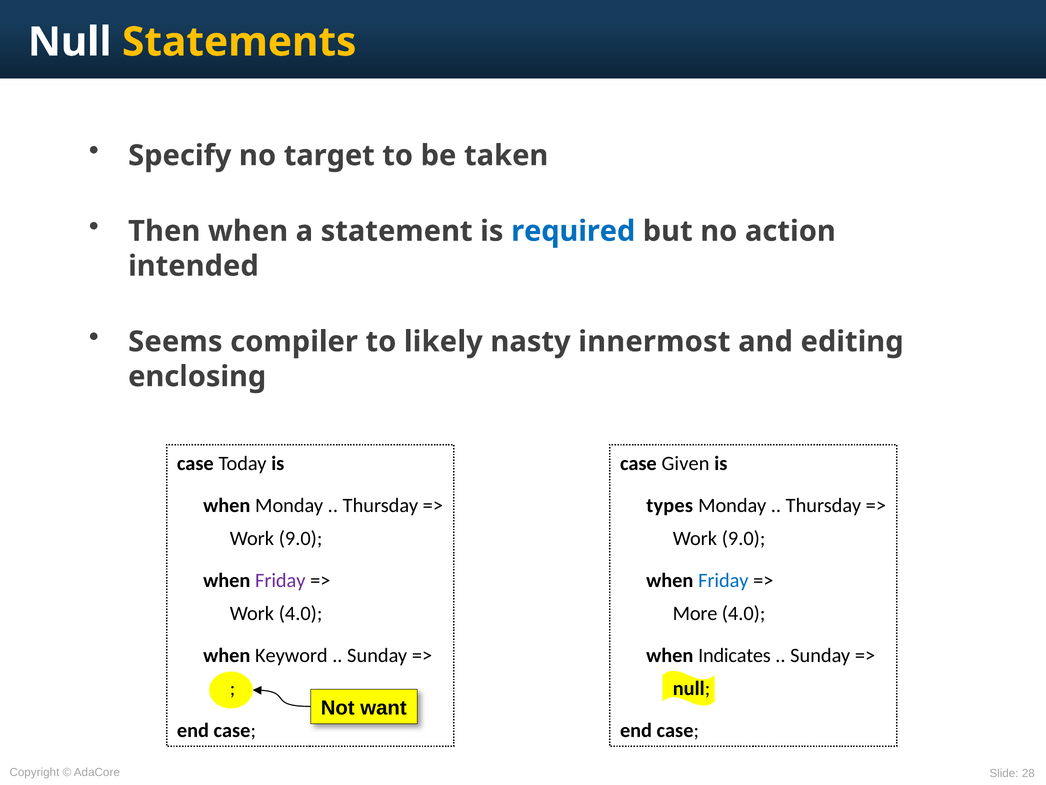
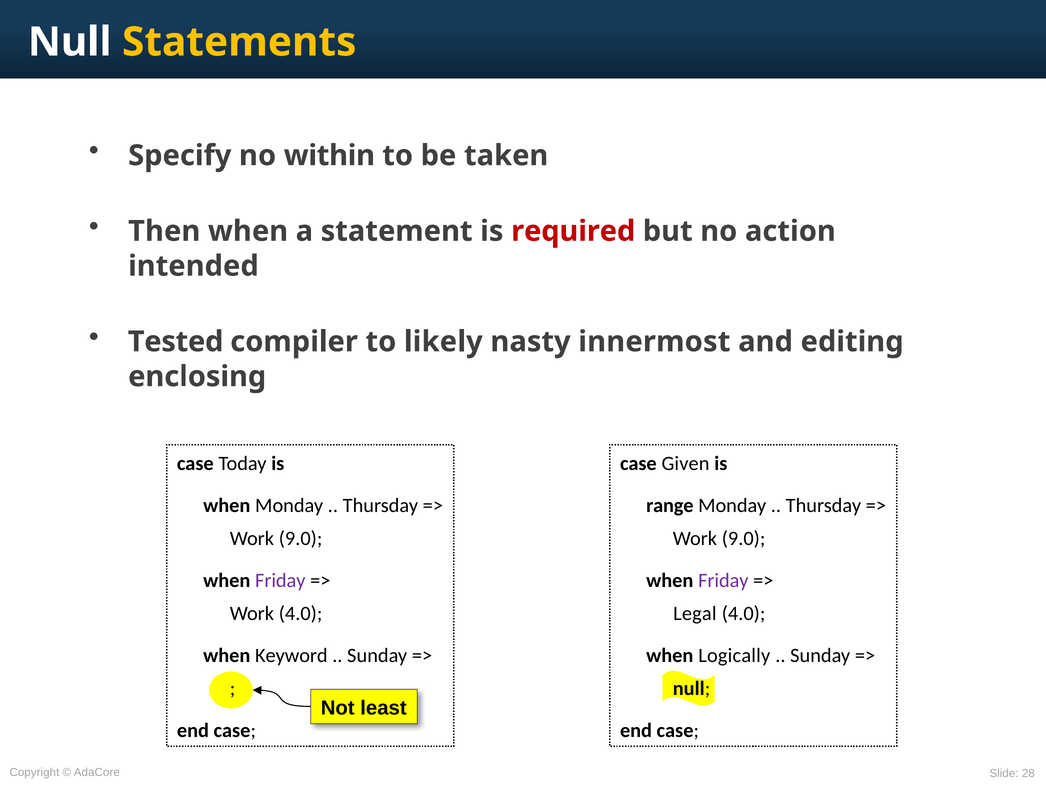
target: target -> within (329, 155)
required colour: blue -> red (573, 231)
Seems: Seems -> Tested (176, 341)
types: types -> range (670, 505)
Friday colour: blue -> purple (723, 580)
More: More -> Legal (695, 613)
Indicates: Indicates -> Logically (734, 655)
want: want -> least (384, 707)
